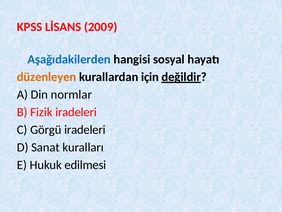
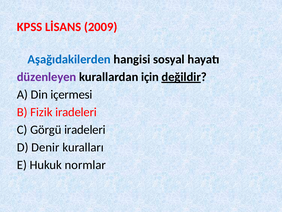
düzenleyen colour: orange -> purple (47, 77)
normlar: normlar -> içermesi (71, 94)
Sanat: Sanat -> Denir (45, 147)
edilmesi: edilmesi -> normlar (85, 165)
